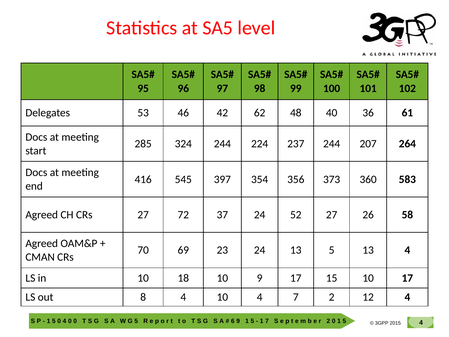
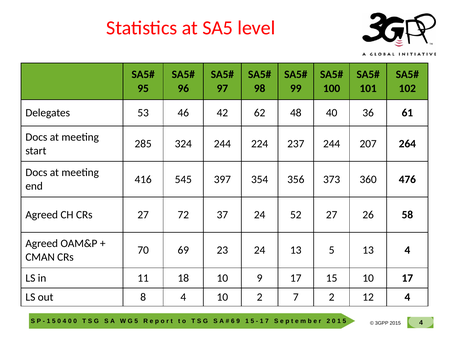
583: 583 -> 476 (407, 179)
in 10: 10 -> 11 (143, 278)
10 4: 4 -> 2 (260, 297)
